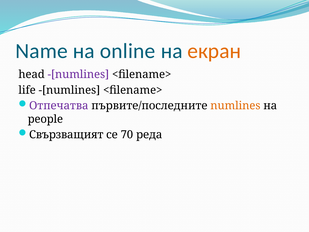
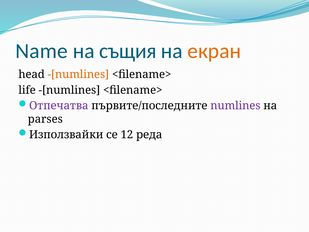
online: online -> същия (128, 51)
-[numlines colour: purple -> orange (78, 74)
numlines colour: orange -> purple (235, 106)
people: people -> parses (45, 119)
Свързващият: Свързващият -> Използвайки (66, 135)
70: 70 -> 12 (127, 135)
